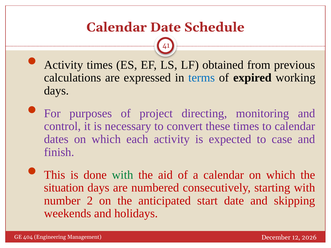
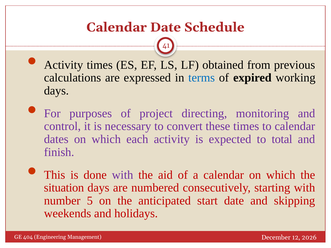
case: case -> total (282, 139)
with colour: green -> purple (123, 175)
2: 2 -> 5 (90, 201)
